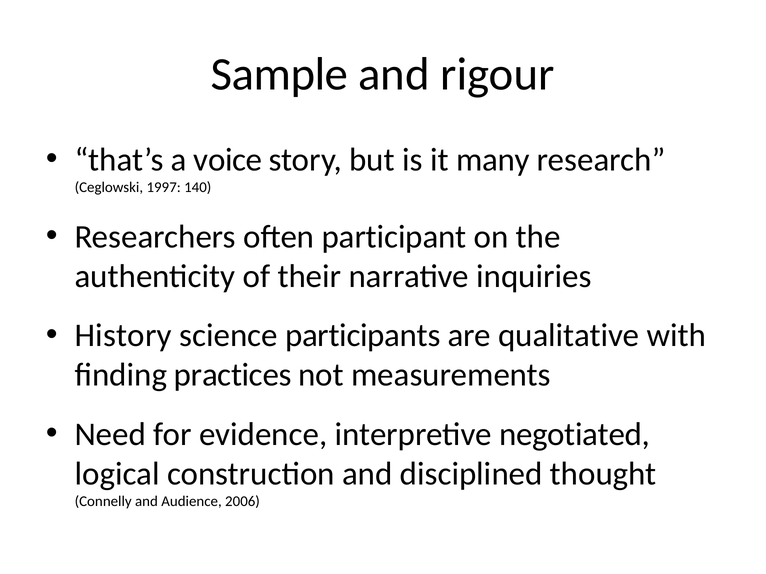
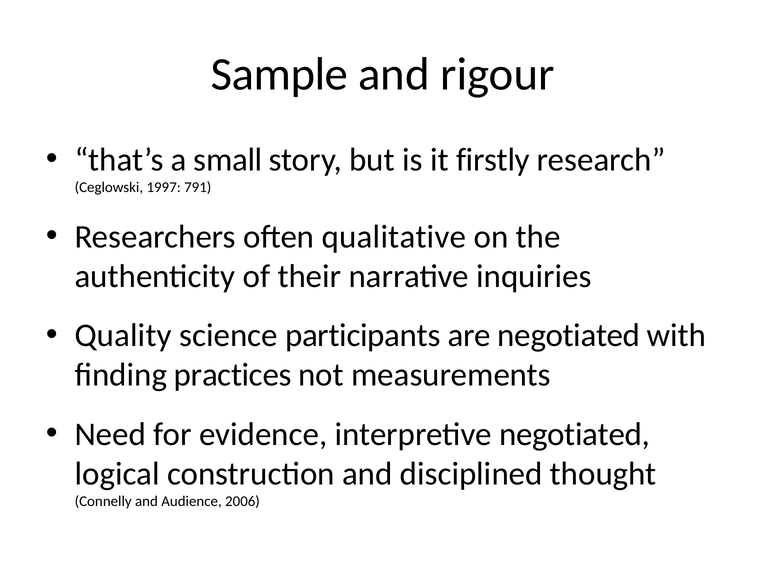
voice: voice -> small (228, 160)
many: many -> firstly (493, 160)
140: 140 -> 791 (198, 187)
participant: participant -> qualitative (394, 237)
History: History -> Quality (123, 336)
are qualitative: qualitative -> negotiated (569, 336)
